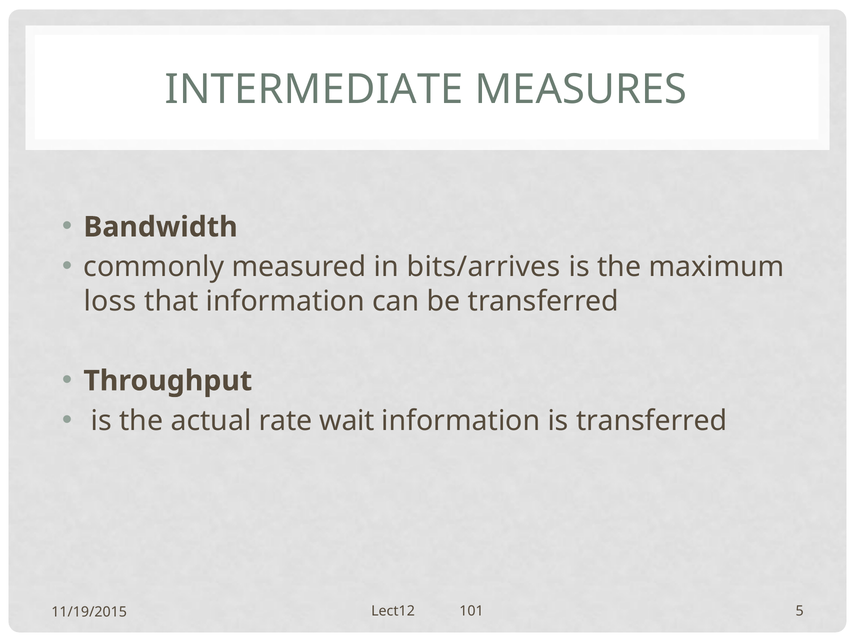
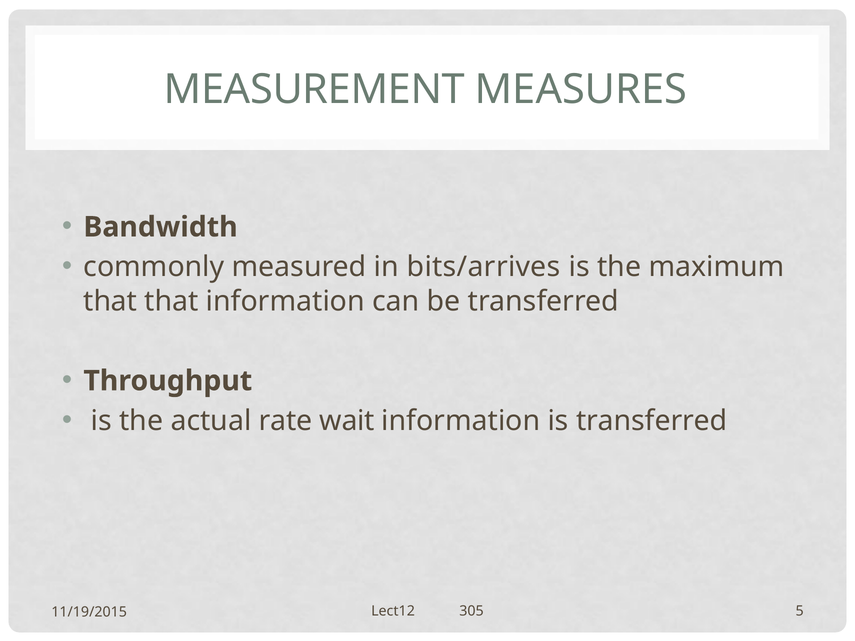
INTERMEDIATE: INTERMEDIATE -> MEASUREMENT (314, 90)
loss: loss -> that (110, 301)
101: 101 -> 305 (472, 611)
